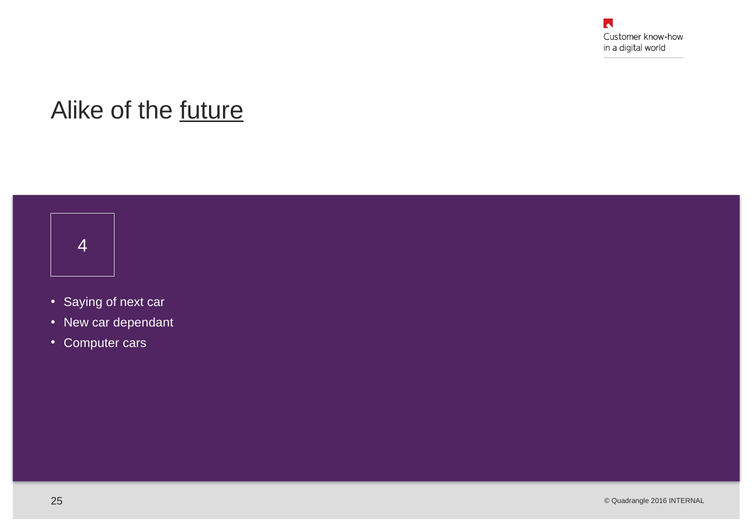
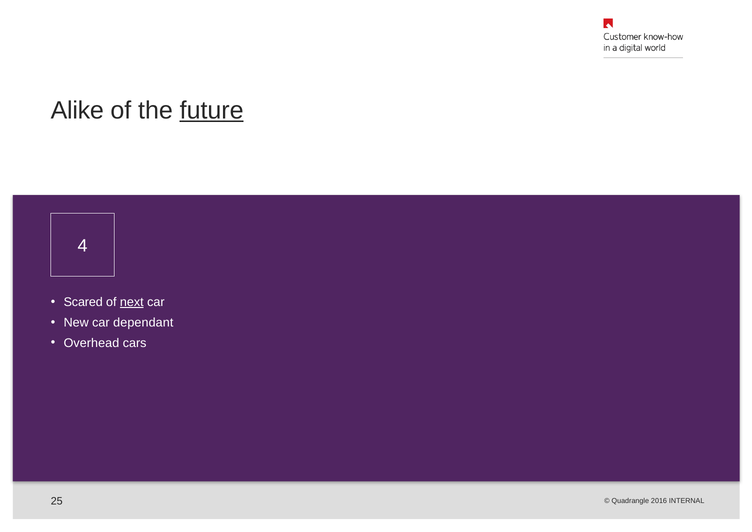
Saying: Saying -> Scared (83, 302)
next underline: none -> present (132, 302)
Computer: Computer -> Overhead (91, 343)
